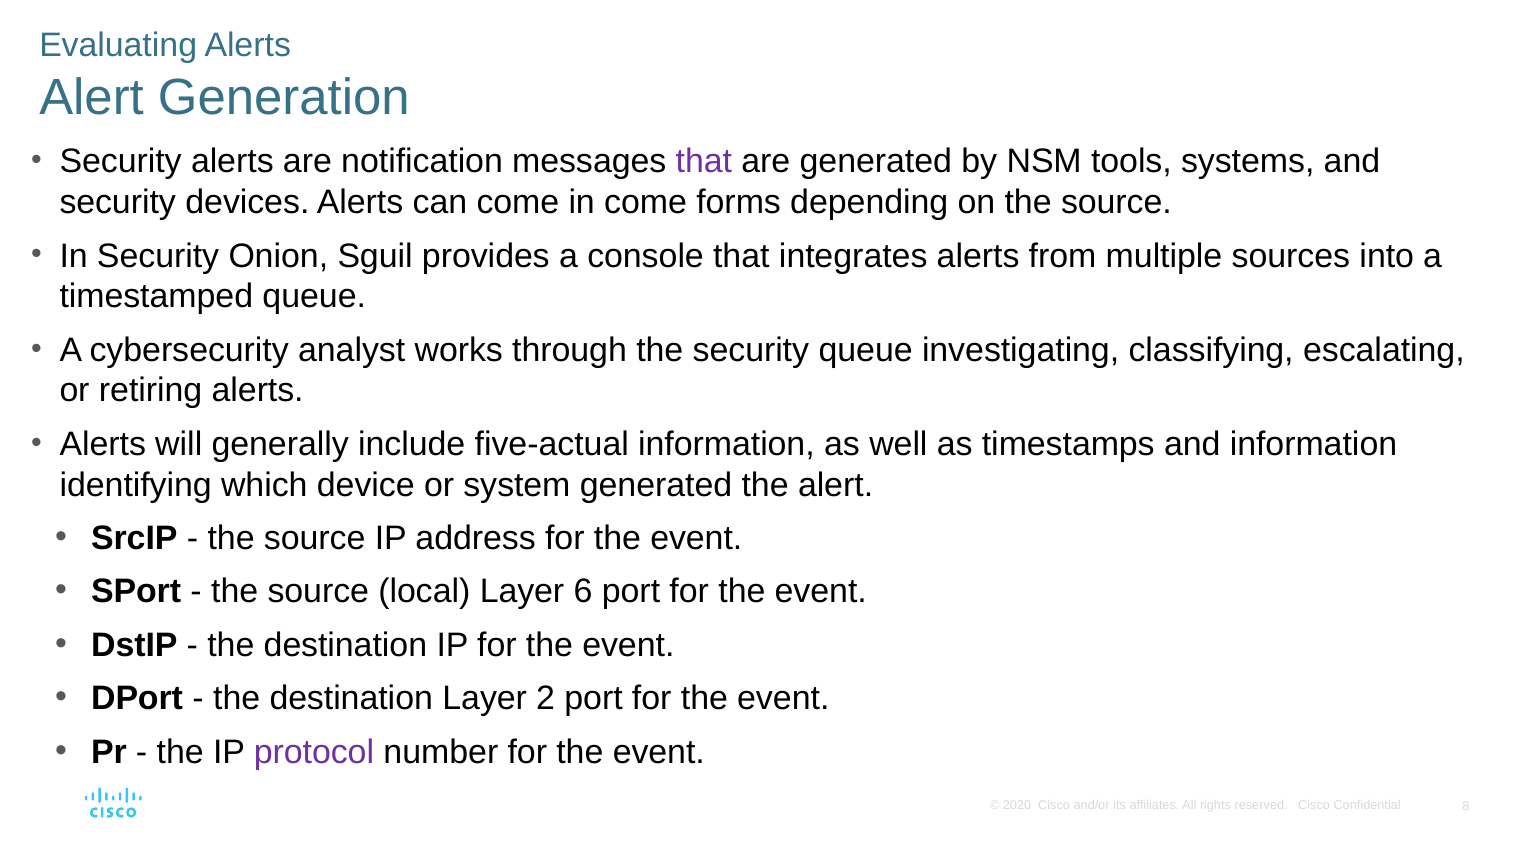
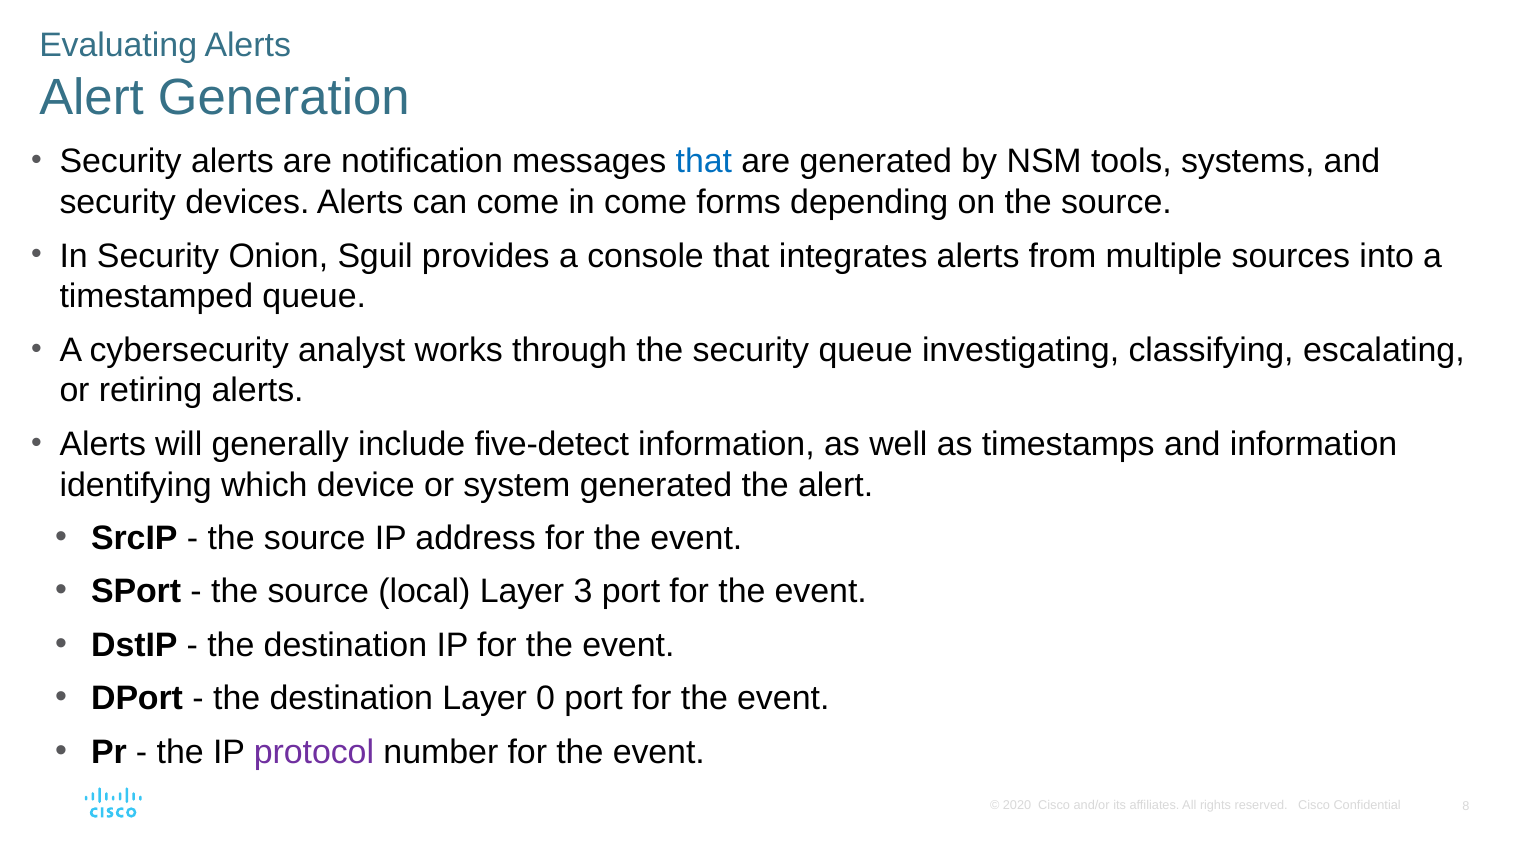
that colour: purple -> blue (704, 162)
five-actual: five-actual -> five-detect (552, 444)
6: 6 -> 3 (583, 592)
2: 2 -> 0 (546, 699)
